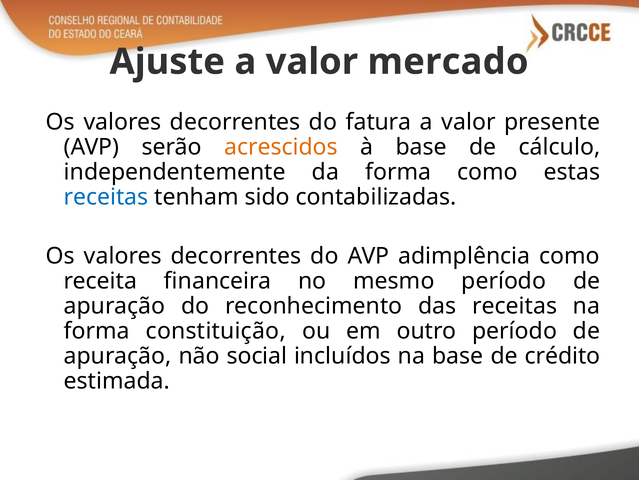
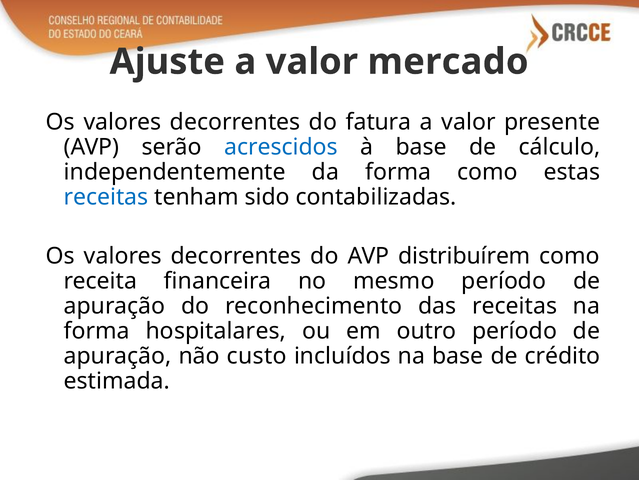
acrescidos colour: orange -> blue (281, 147)
adimplência: adimplência -> distribuírem (464, 256)
constituição: constituição -> hospitalares (216, 330)
social: social -> custo (257, 355)
